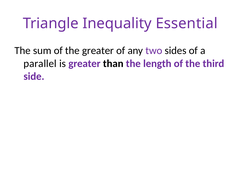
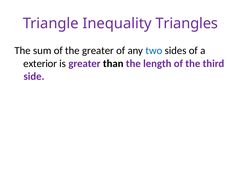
Essential: Essential -> Triangles (187, 23)
two colour: purple -> blue (154, 51)
parallel: parallel -> exterior (40, 63)
